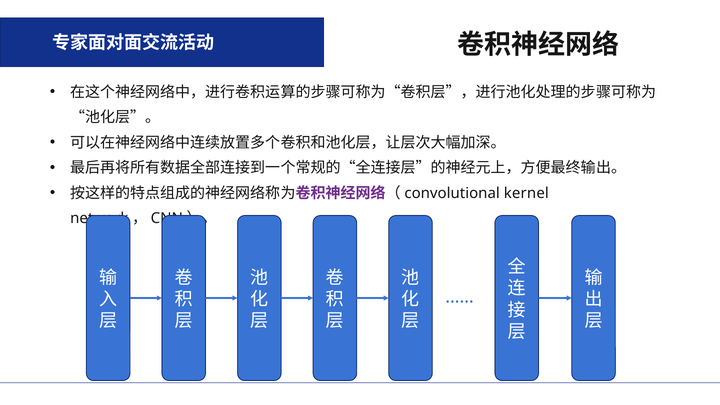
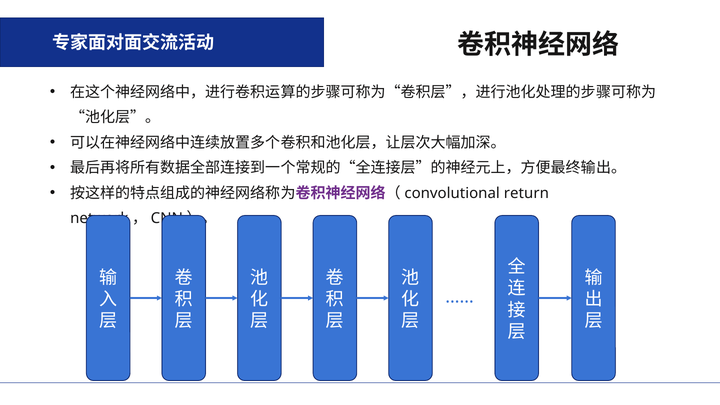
kernel: kernel -> return (526, 193)
